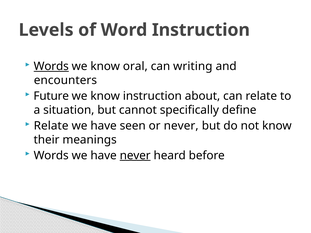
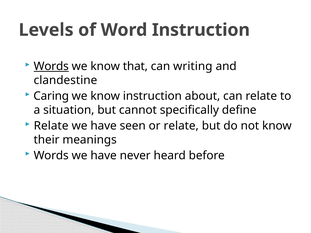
oral: oral -> that (135, 66)
encounters: encounters -> clandestine (65, 80)
Future: Future -> Caring (51, 96)
or never: never -> relate (181, 126)
never underline: present -> none (135, 156)
